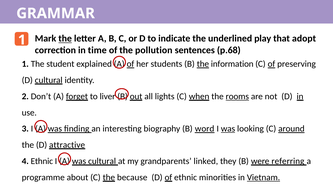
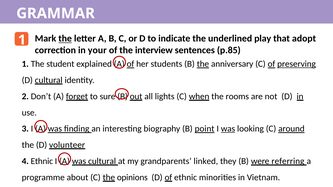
time: time -> your (97, 50)
pollution: pollution -> interview (154, 50)
p.68: p.68 -> p.85 (229, 50)
information: information -> anniversary (232, 64)
preserving underline: none -> present (297, 64)
liver: liver -> sure (108, 97)
rooms underline: present -> none (237, 97)
word: word -> point (205, 129)
attractive: attractive -> volunteer (67, 145)
because: because -> opinions (132, 178)
Vietnam underline: present -> none (263, 178)
